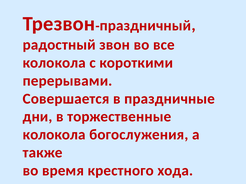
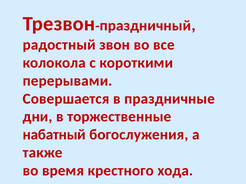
колокола: колокола -> набатный (54, 135)
